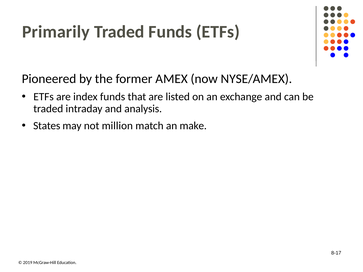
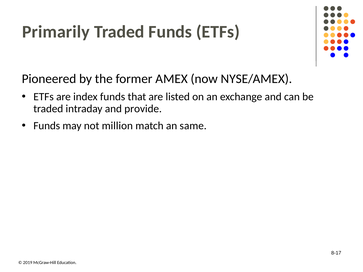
analysis: analysis -> provide (143, 109)
States: States -> Funds (47, 126)
make: make -> same (193, 126)
